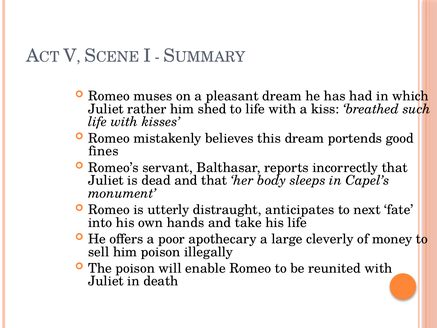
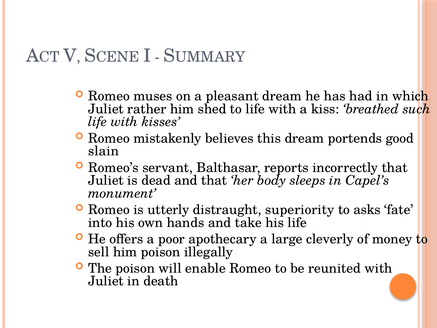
fines: fines -> slain (103, 151)
anticipates: anticipates -> superiority (300, 210)
next: next -> asks (367, 210)
